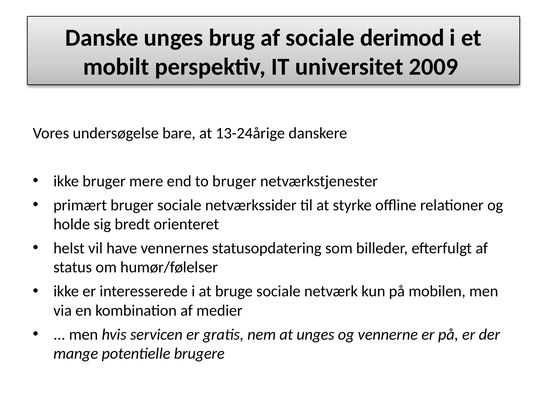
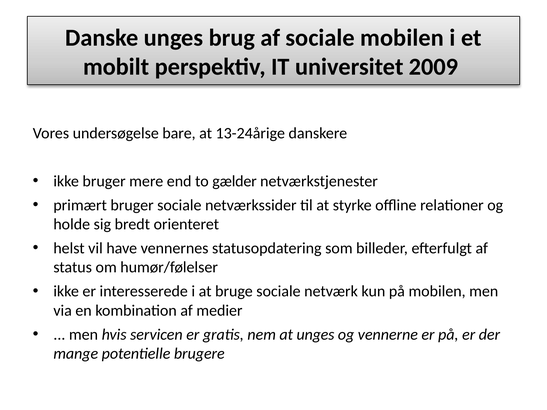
sociale derimod: derimod -> mobilen (402, 38)
to bruger: bruger -> gælder (235, 181)
